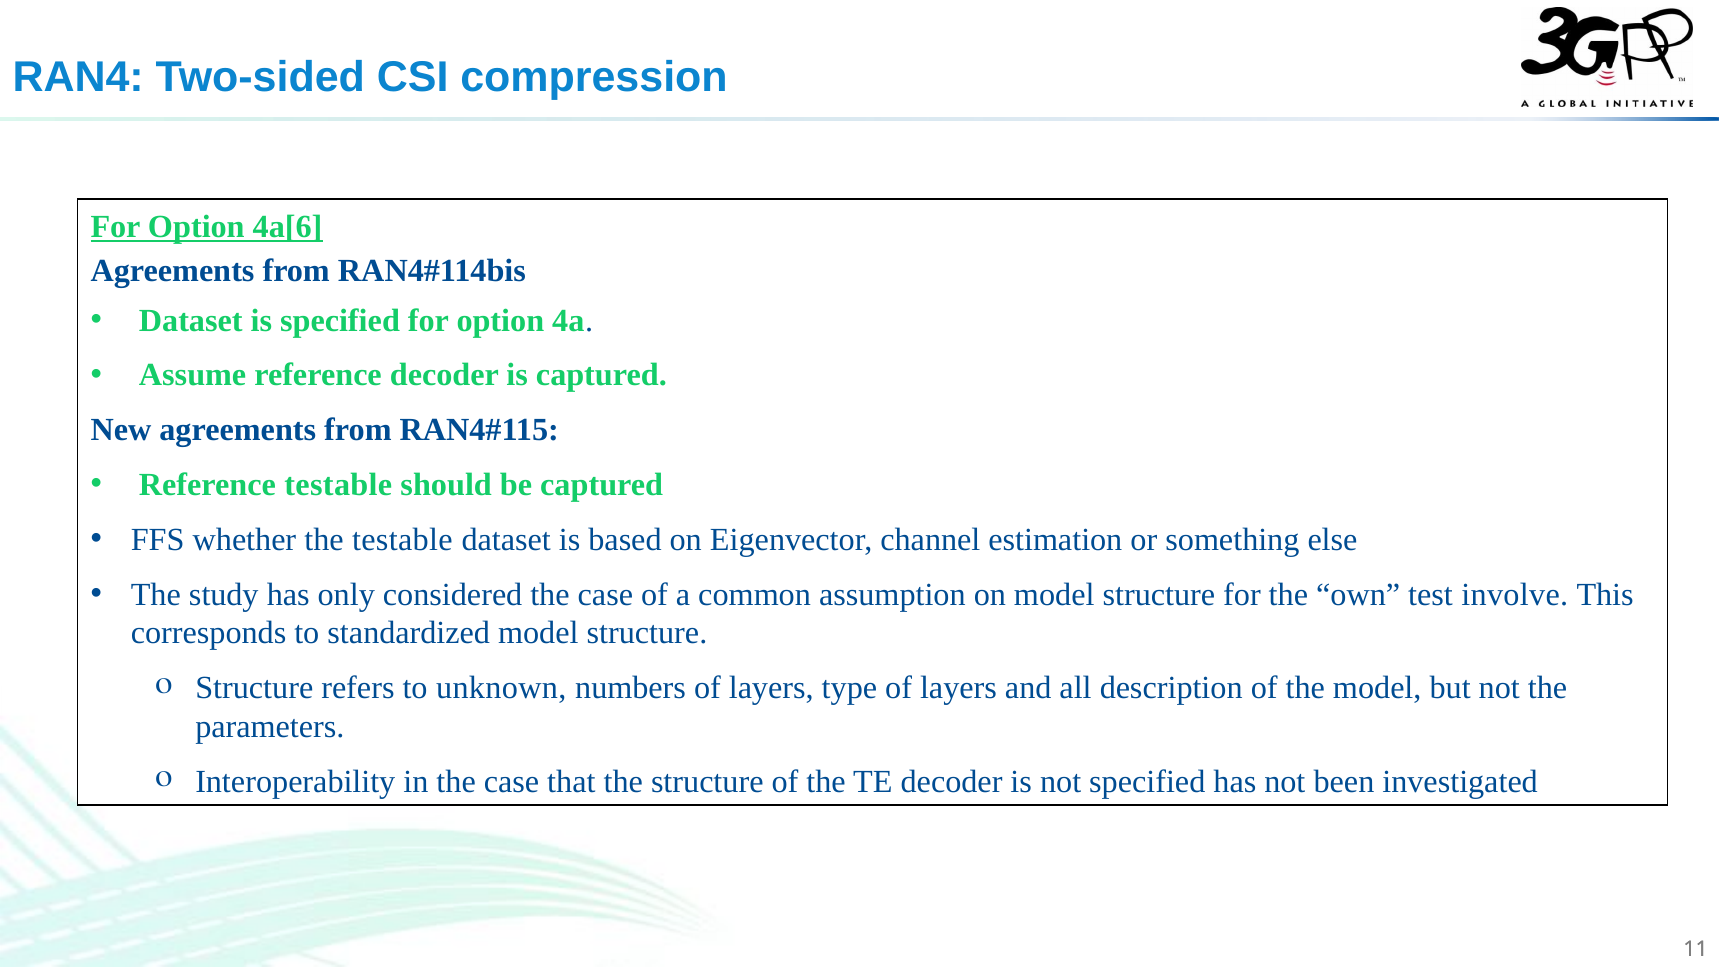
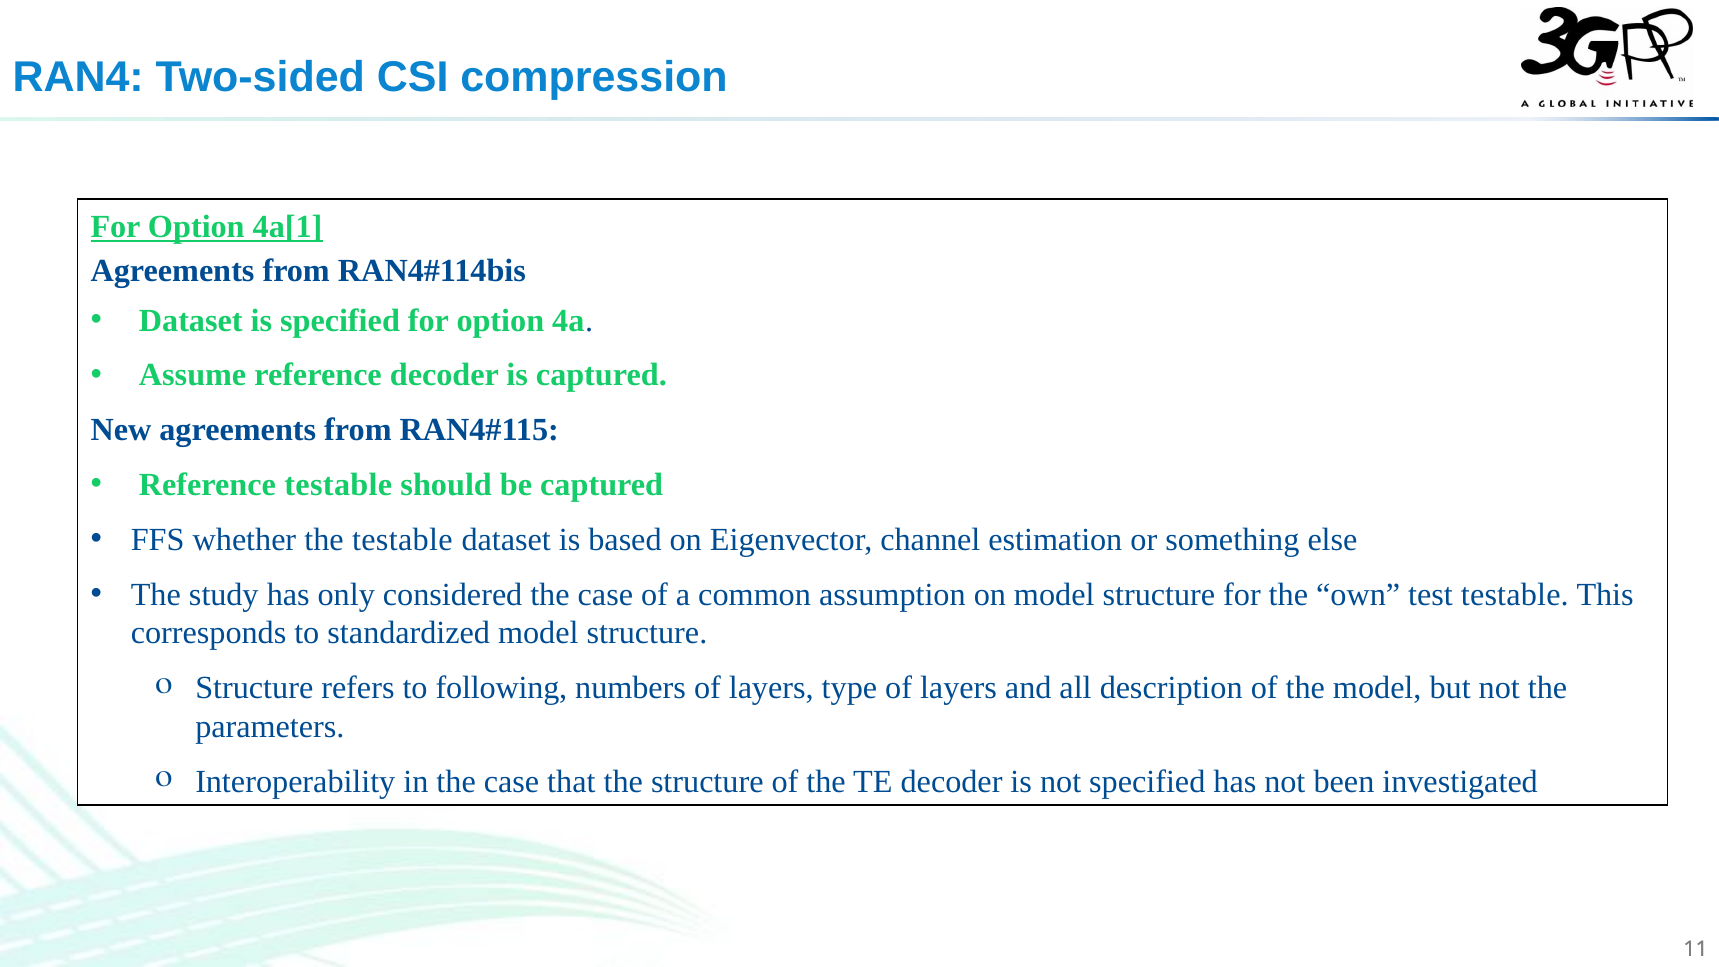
4a[6: 4a[6 -> 4a[1 (288, 227)
test involve: involve -> testable (1515, 594)
unknown: unknown -> following (501, 688)
